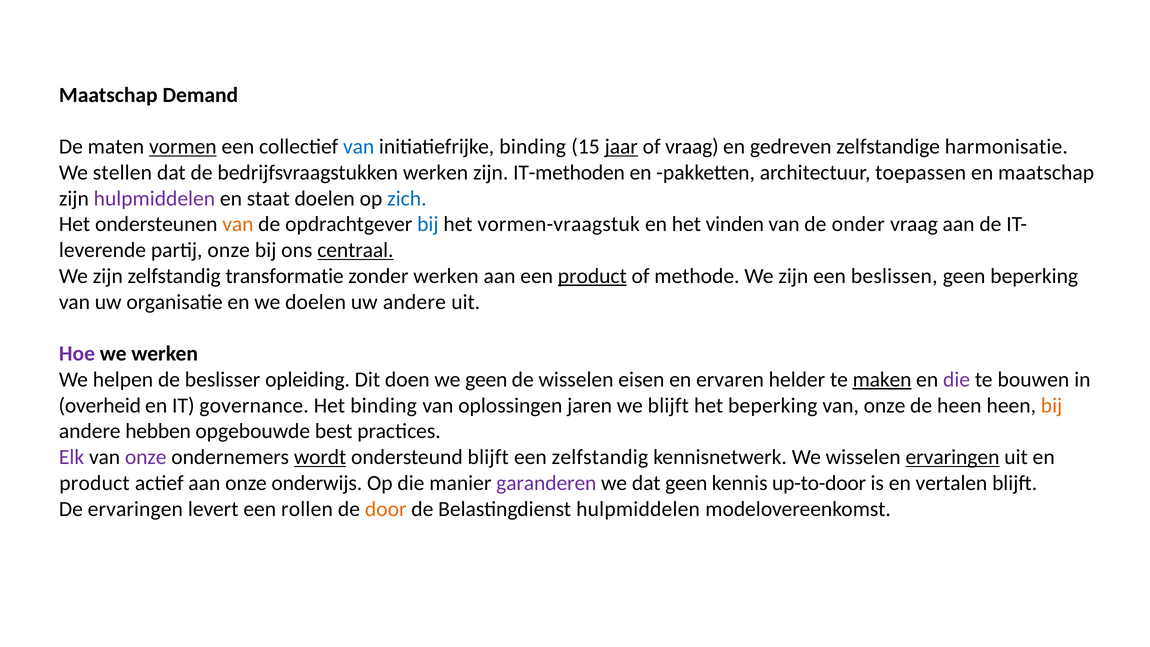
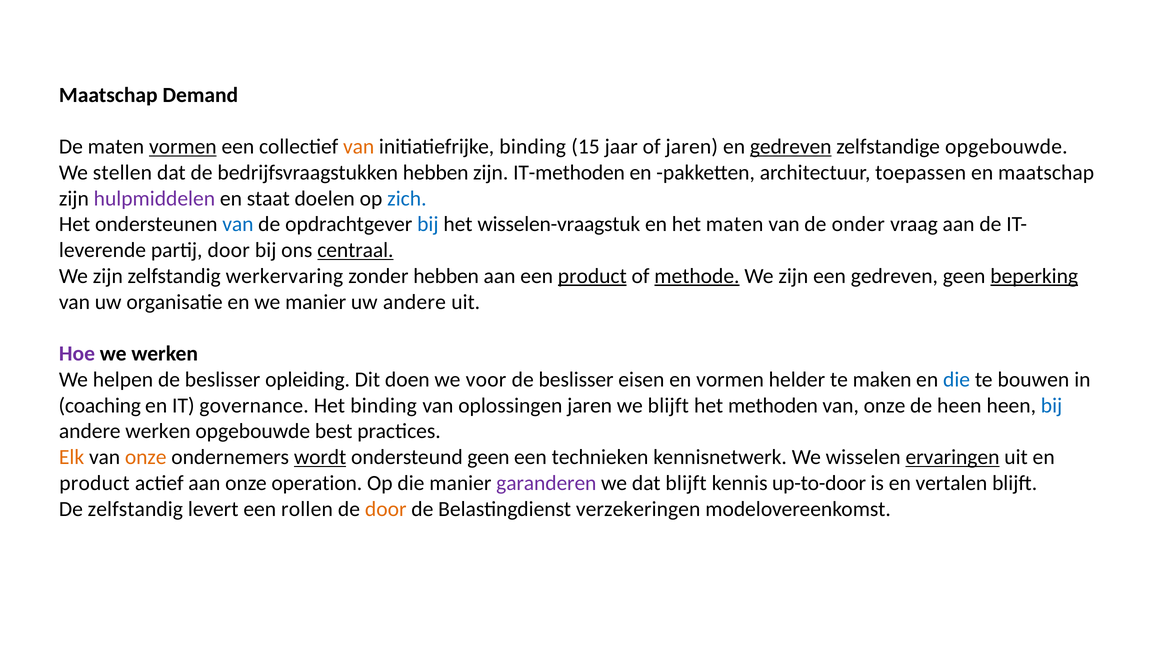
van colour: blue -> orange (359, 147)
jaar underline: present -> none (621, 147)
of vraag: vraag -> jaren (692, 147)
gedreven underline: none -> present (791, 147)
zelfstandige harmonisatie: harmonisatie -> opgebouwde (1006, 147)
bedrijfsvraagstukken werken: werken -> hebben (436, 173)
van colour: orange -> blue (238, 224)
vormen-vraagstuk: vormen-vraagstuk -> wisselen-vraagstuk (559, 224)
het vinden: vinden -> maten (735, 224)
partij onze: onze -> door (229, 250)
transformatie: transformatie -> werkervaring (284, 276)
zonder werken: werken -> hebben (446, 276)
methode underline: none -> present (697, 276)
een beslissen: beslissen -> gedreven (894, 276)
beperking underline: none -> present (1034, 276)
we doelen: doelen -> manier (316, 302)
we geen: geen -> voor (486, 380)
wisselen: wisselen -> beslisser (576, 380)
en ervaren: ervaren -> vormen (730, 380)
maken underline: present -> none (882, 380)
die colour: purple -> blue (957, 380)
overheid: overheid -> coaching (100, 405)
het beperking: beperking -> methoden (773, 405)
bij colour: orange -> blue (1052, 405)
andere hebben: hebben -> werken (158, 431)
Elk colour: purple -> orange (72, 457)
onze colour: purple -> orange (146, 457)
ondersteund blijft: blijft -> geen (488, 457)
een zelfstandig: zelfstandig -> technieken (600, 457)
onderwijs: onderwijs -> operation (317, 483)
dat geen: geen -> blijft (686, 483)
De ervaringen: ervaringen -> zelfstandig (135, 509)
Belastingdienst hulpmiddelen: hulpmiddelen -> verzekeringen (638, 509)
